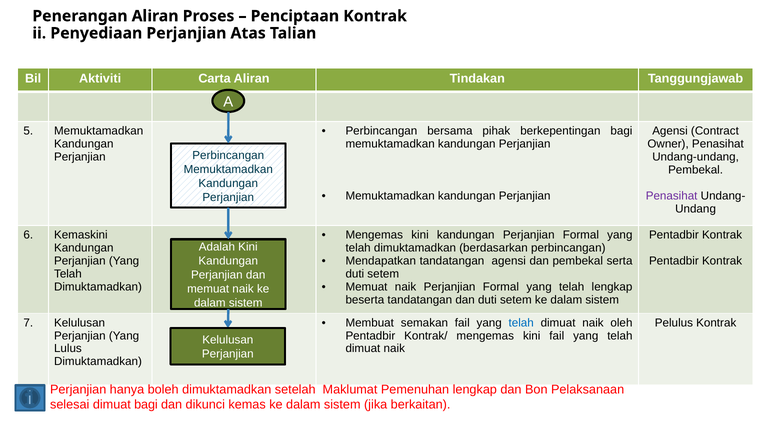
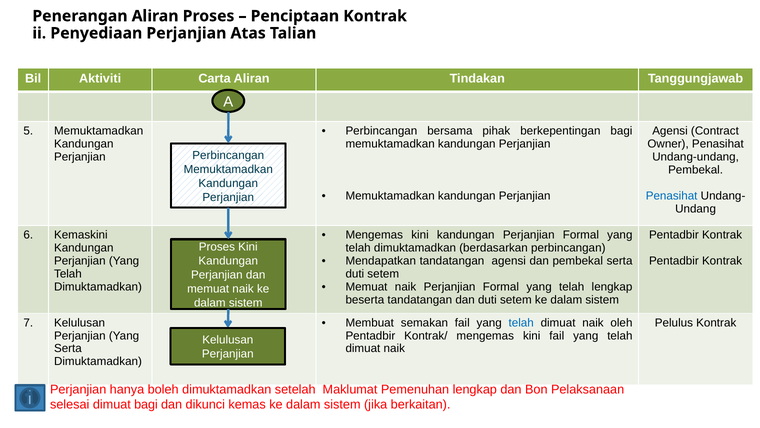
Penasihat colour: purple -> blue (672, 196)
Adalah: Adalah -> Proses (217, 247)
Lulus: Lulus -> Serta (68, 348)
